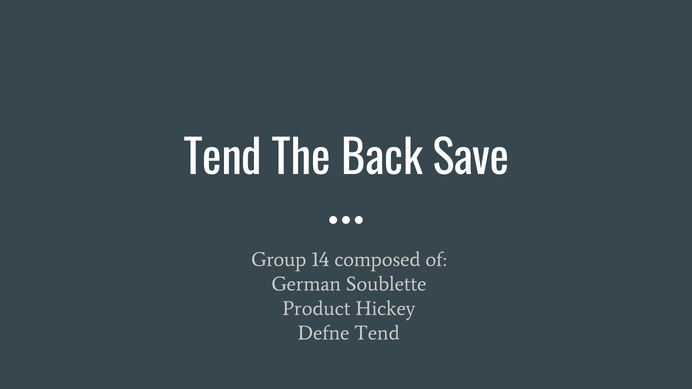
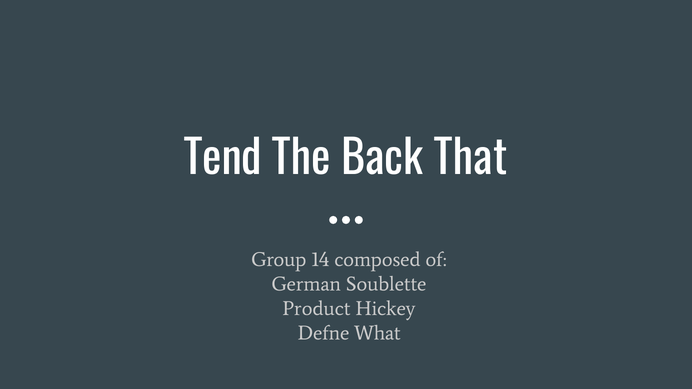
Save: Save -> That (470, 159)
Defne Tend: Tend -> What (377, 334)
